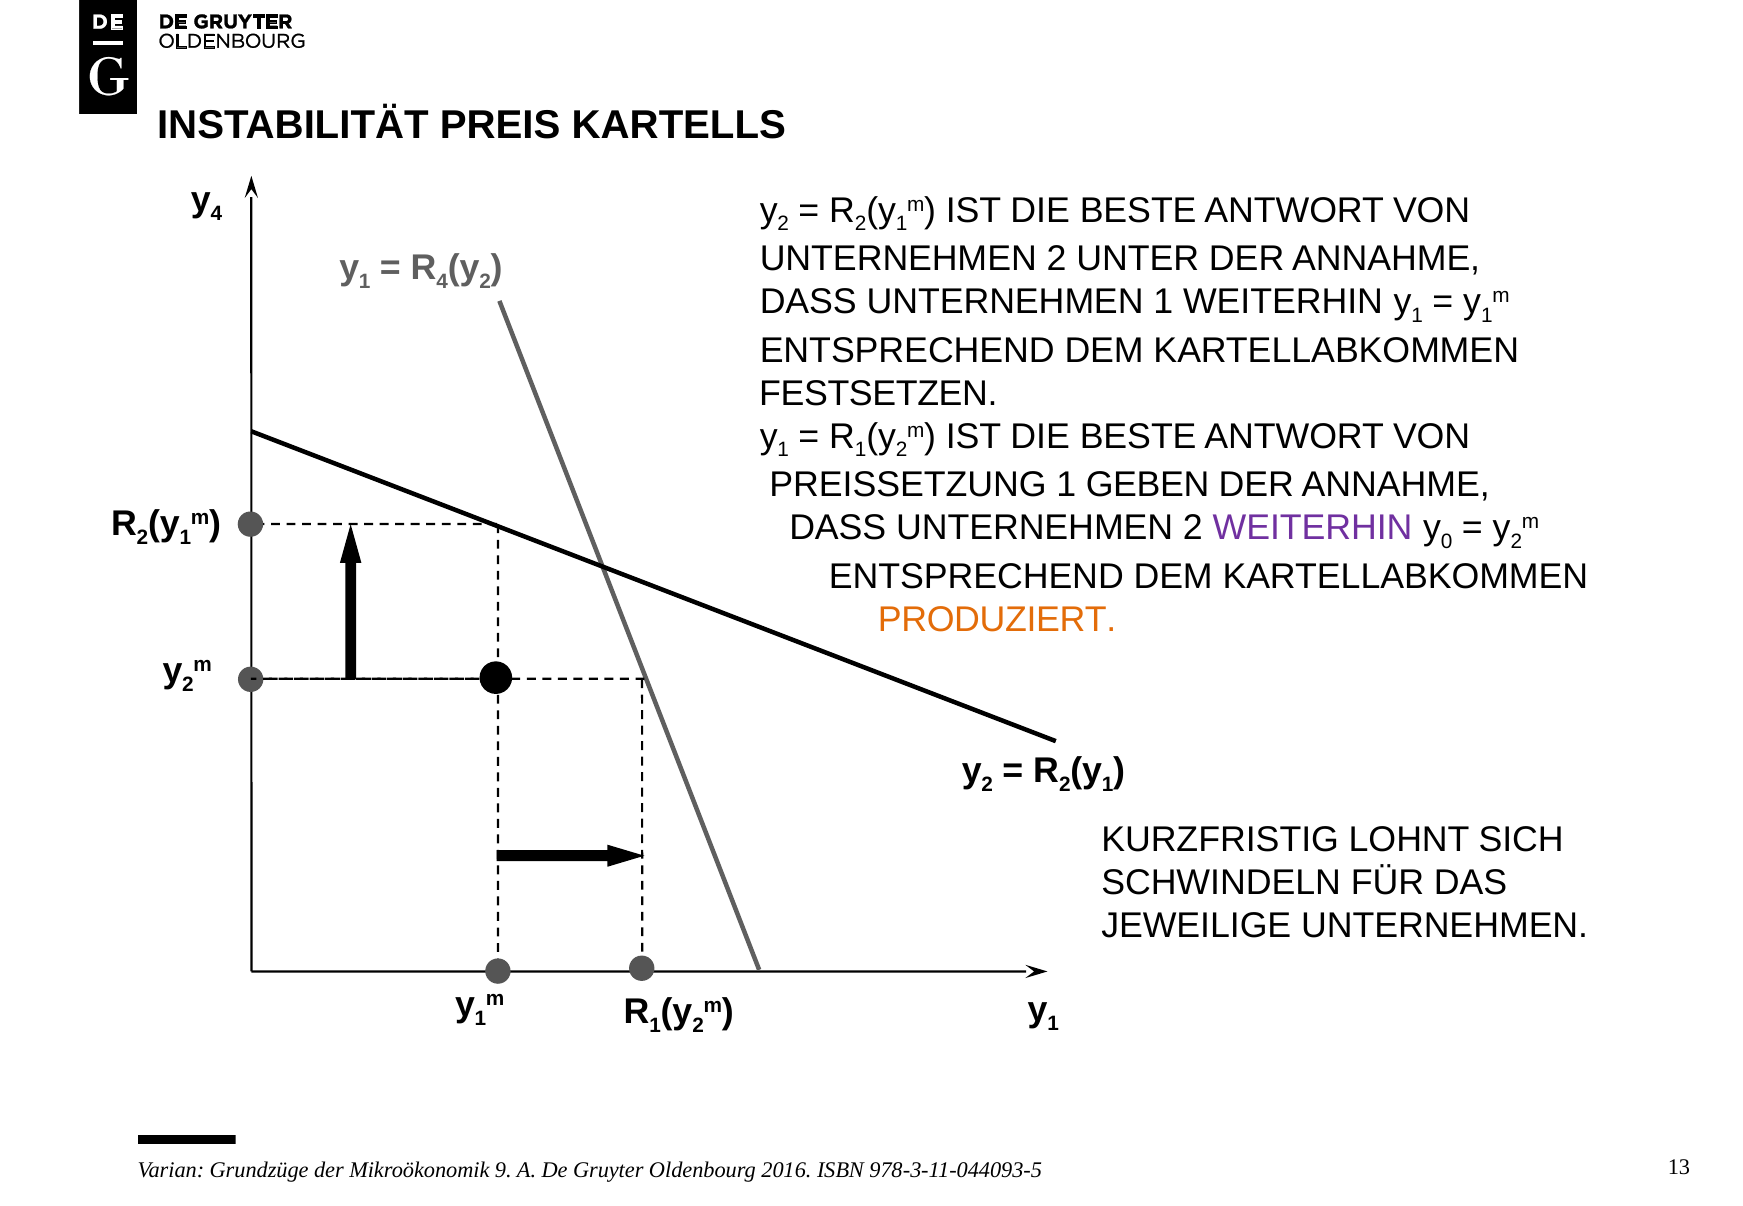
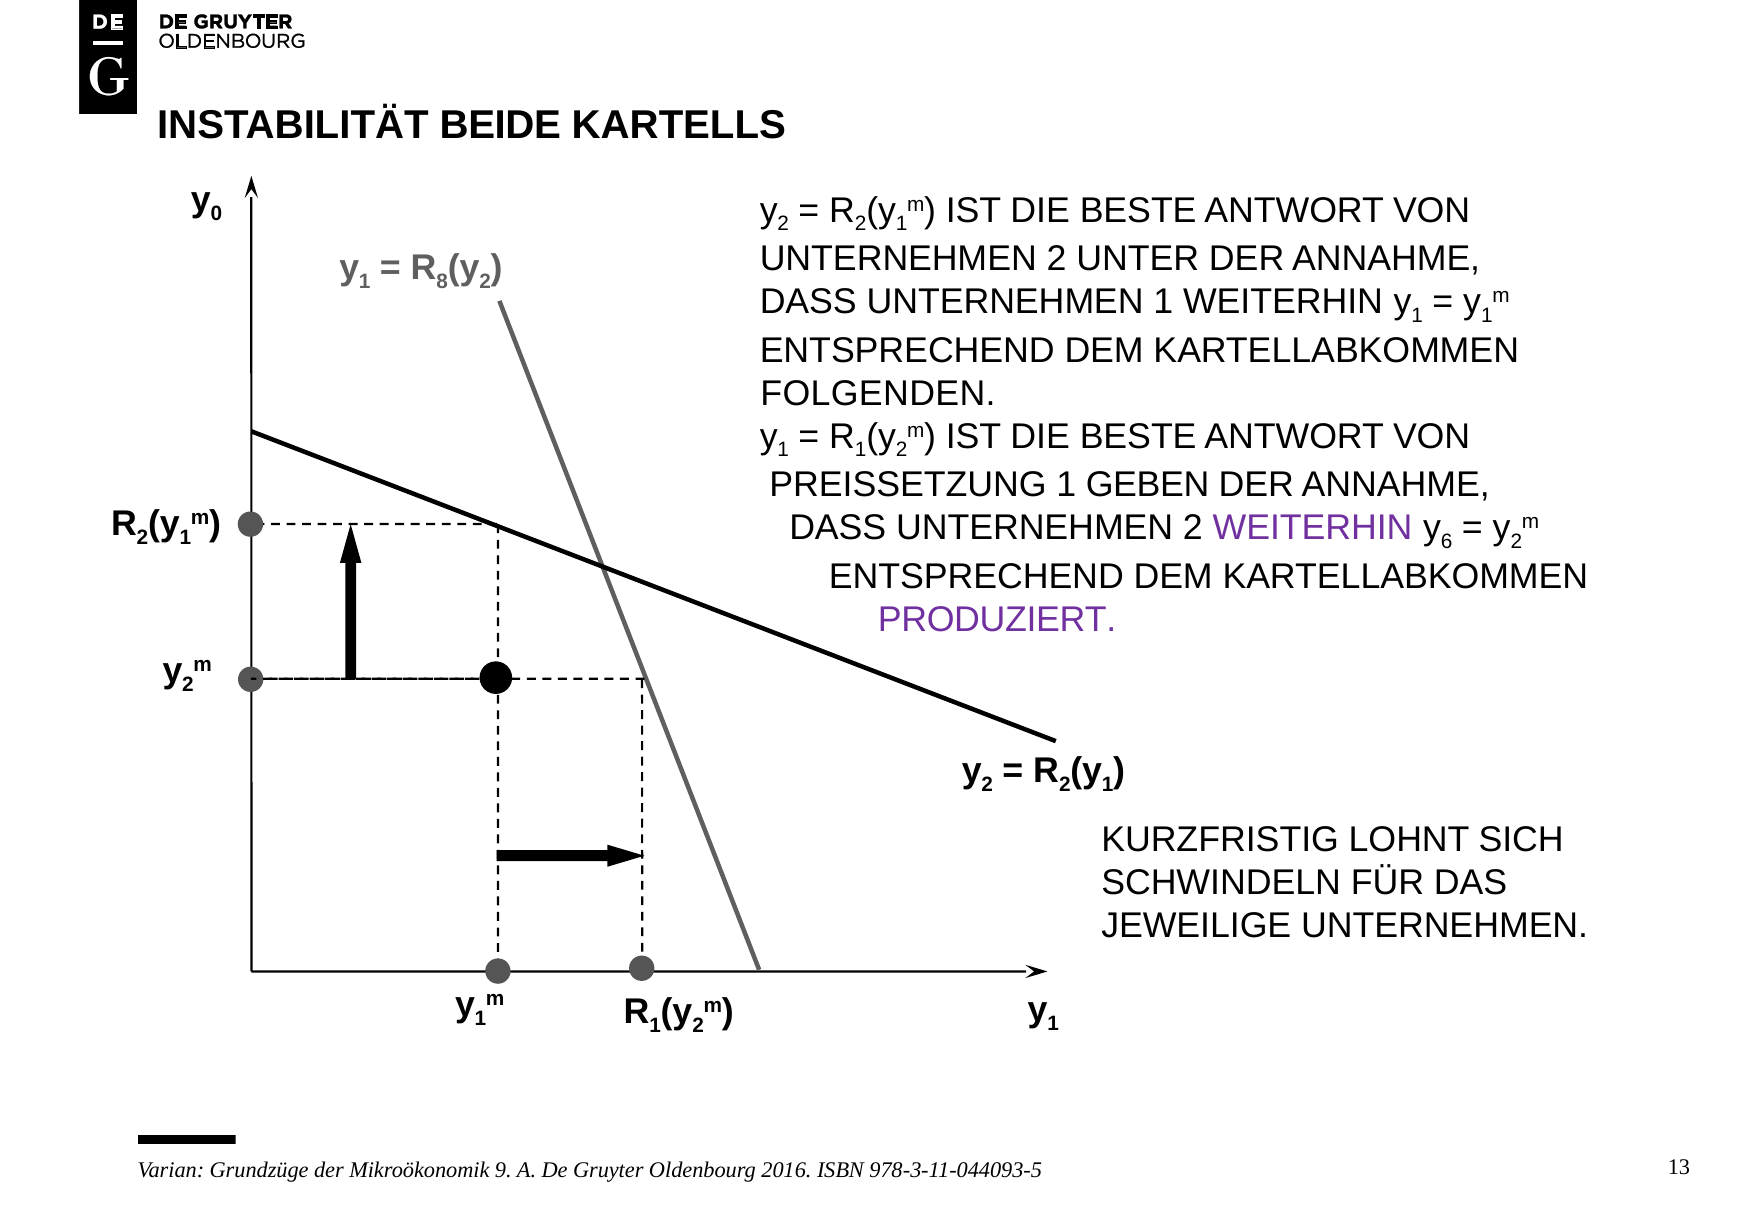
PREIS: PREIS -> BEIDE (500, 125)
4: 4 -> 0 (216, 214)
4: 4 -> 8 (442, 282)
FESTSETZEN: FESTSETZEN -> FOLGENDEN (878, 394)
0: 0 -> 6 (1447, 542)
PRODUZIERT colour: orange -> purple (997, 620)
